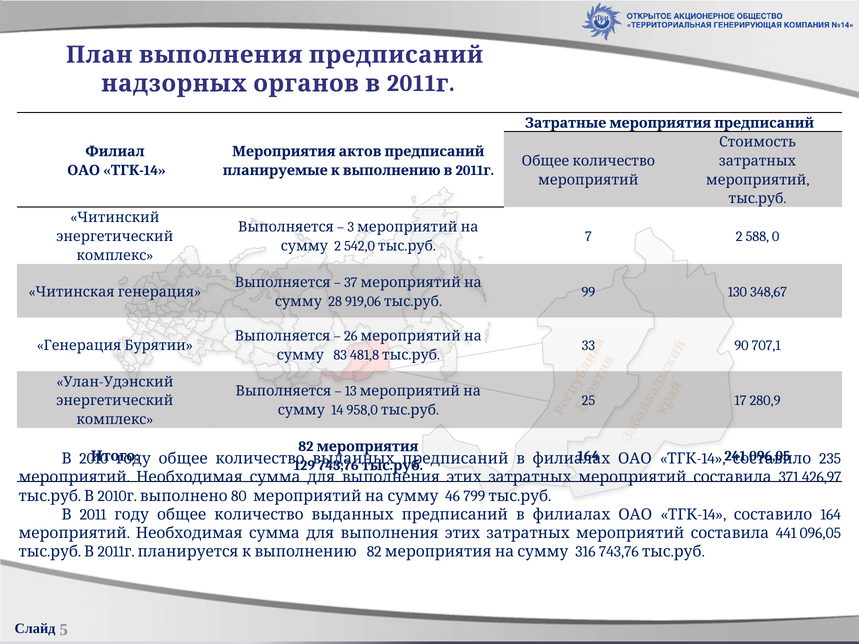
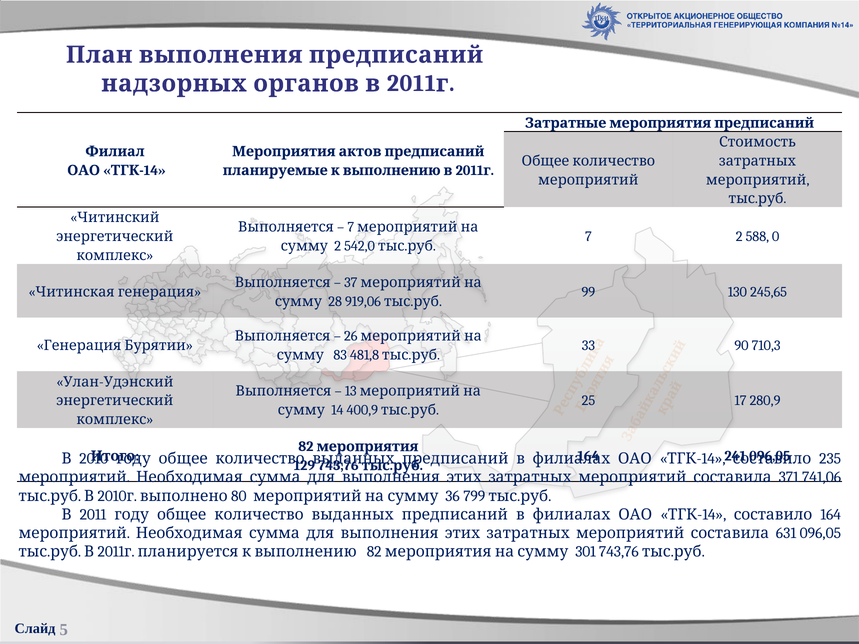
3: 3 -> 7 (351, 227)
348,67: 348,67 -> 245,65 (769, 292)
707,1: 707,1 -> 710,3 (766, 346)
958,0: 958,0 -> 400,9 (362, 410)
426,97: 426,97 -> 741,06 (822, 477)
46: 46 -> 36 (453, 496)
441: 441 -> 631 (786, 533)
316: 316 -> 301 (586, 552)
